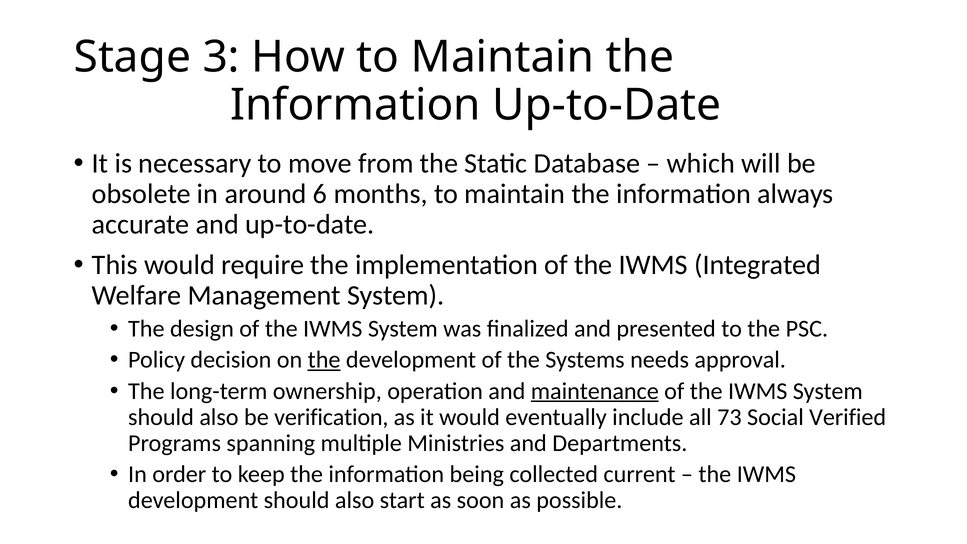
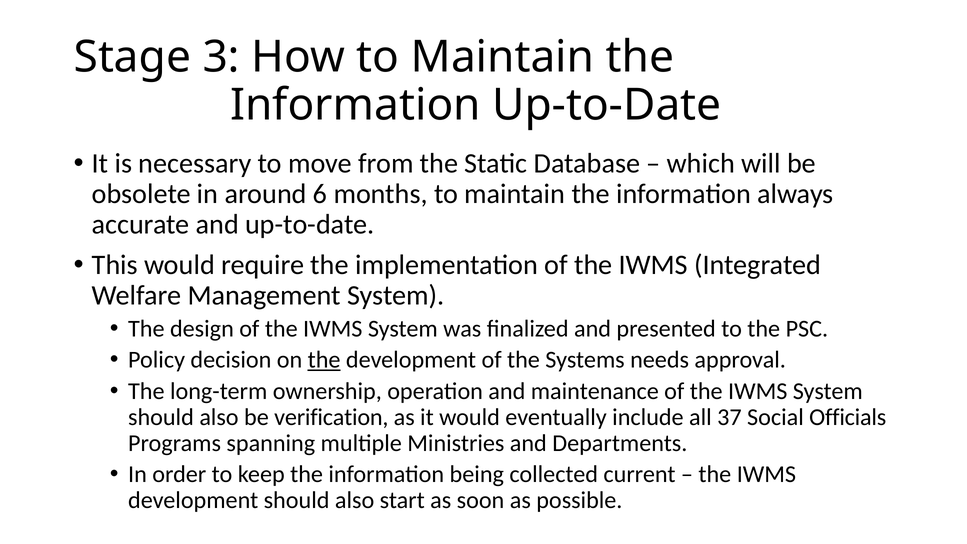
maintenance underline: present -> none (595, 391)
73: 73 -> 37 (729, 417)
Verified: Verified -> Officials (848, 417)
